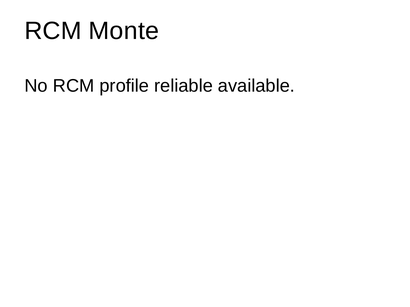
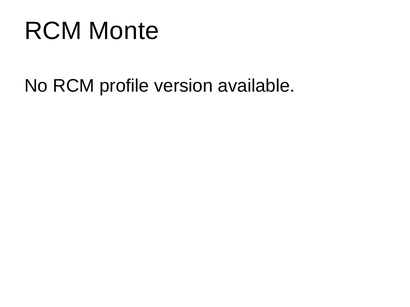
reliable: reliable -> version (184, 86)
